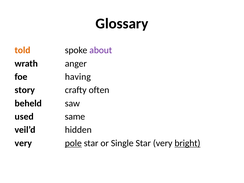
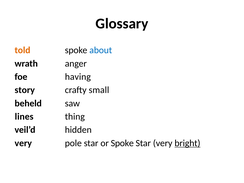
about colour: purple -> blue (101, 50)
often: often -> small (99, 90)
used: used -> lines (24, 117)
same: same -> thing (75, 117)
pole underline: present -> none (73, 143)
or Single: Single -> Spoke (122, 143)
